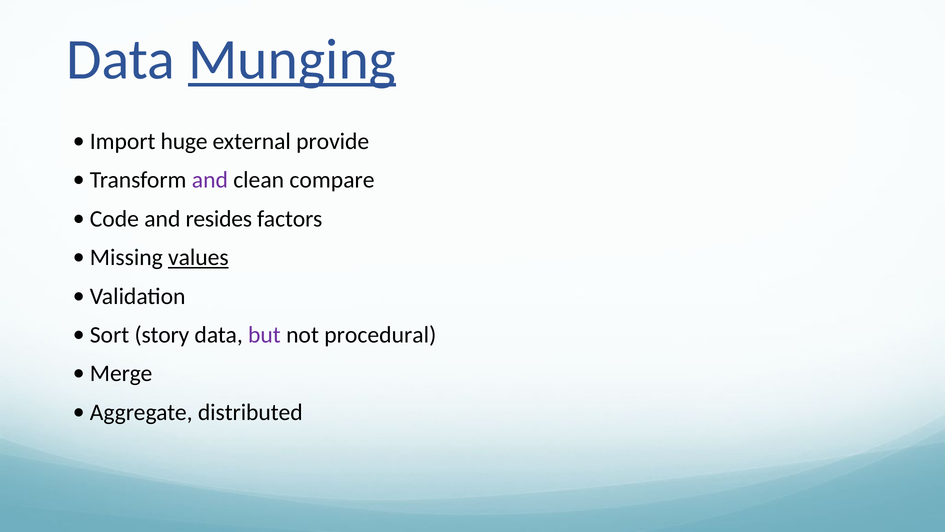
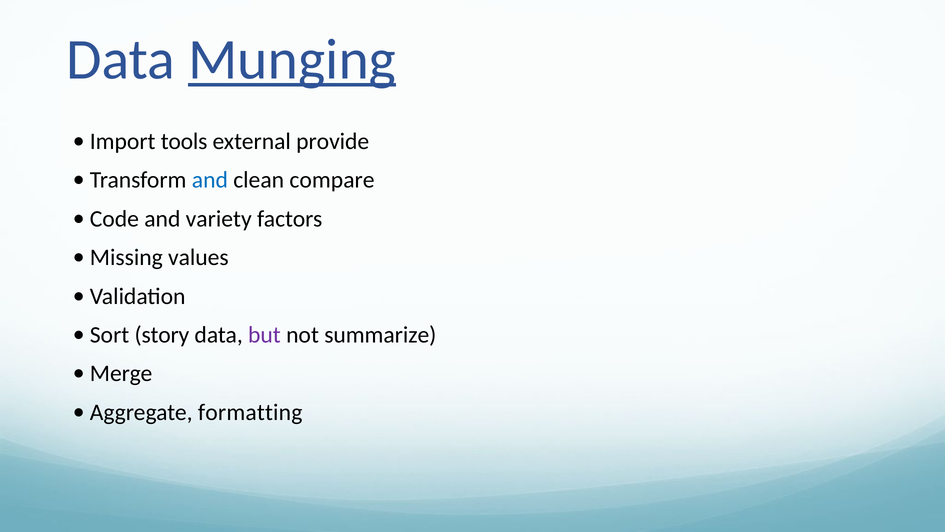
huge: huge -> tools (184, 141)
and colour: purple -> blue (210, 180)
resides: resides -> variety (219, 219)
values underline: present -> none (198, 257)
procedural: procedural -> summarize (380, 335)
distributed: distributed -> formatting (250, 412)
